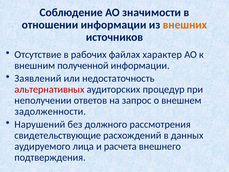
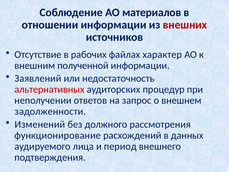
значимости: значимости -> материалов (152, 12)
внешних colour: orange -> red (185, 25)
Нарушений: Нарушений -> Изменений (40, 124)
свидетельствующие: свидетельствующие -> функционирование (58, 135)
расчета: расчета -> период (120, 146)
